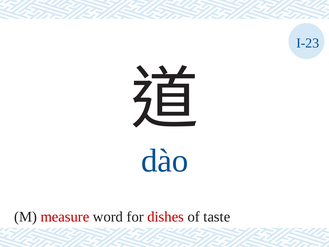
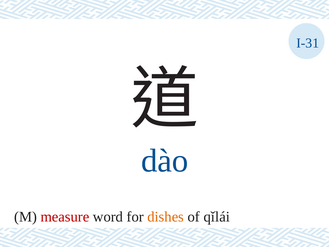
I-23: I-23 -> I-31 (308, 43)
dishes colour: red -> orange (166, 216)
taste: taste -> qǐlái (217, 216)
